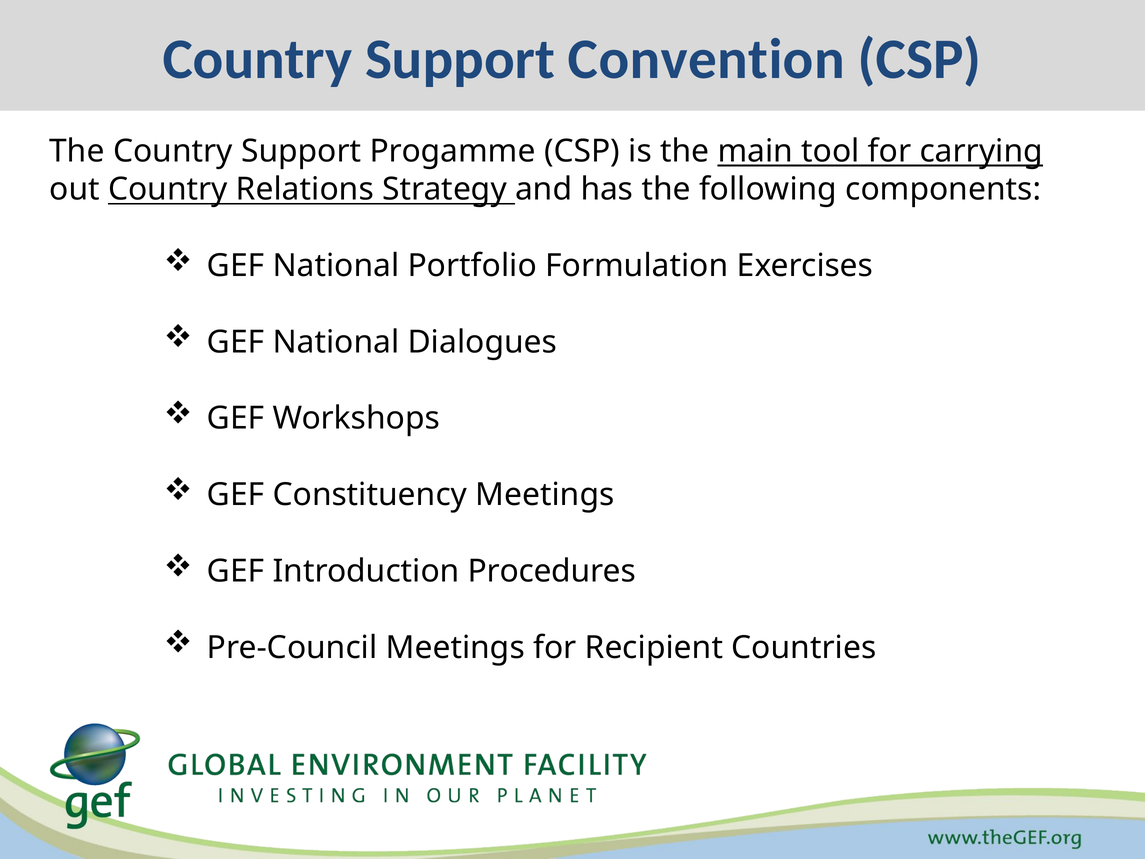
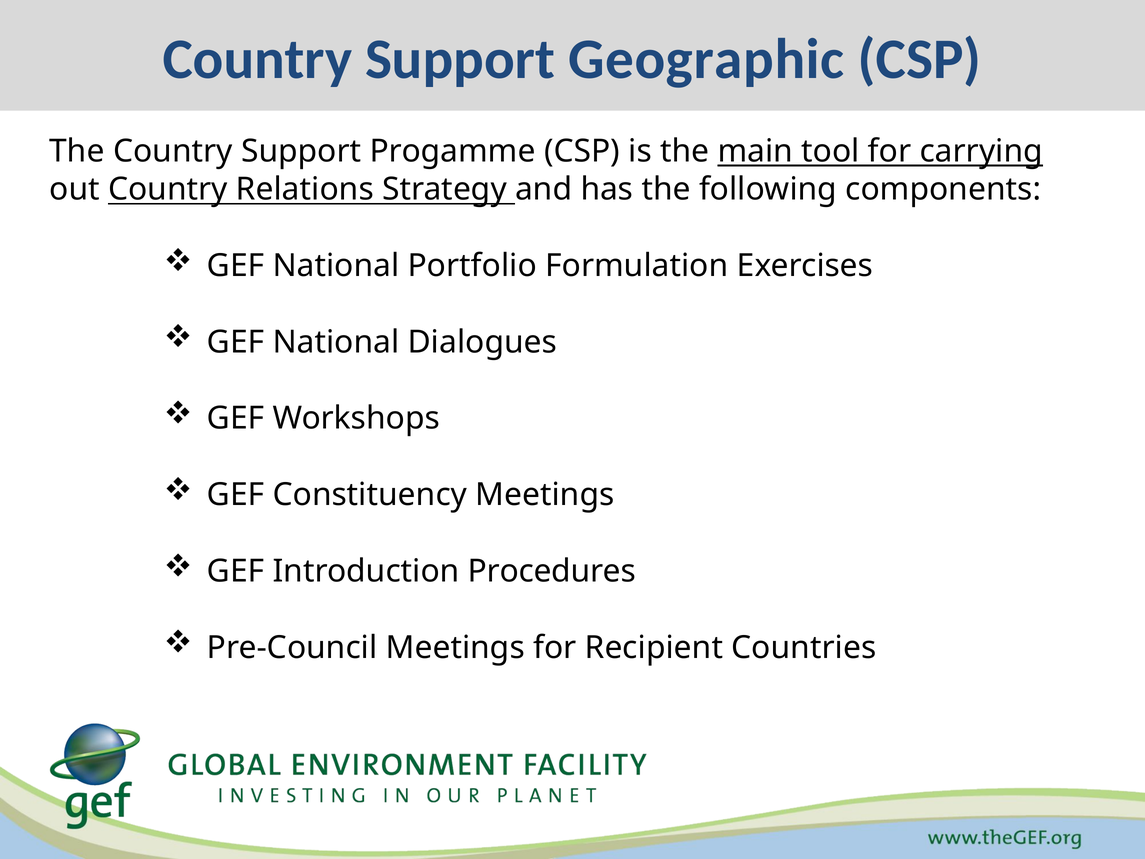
Convention: Convention -> Geographic (706, 59)
